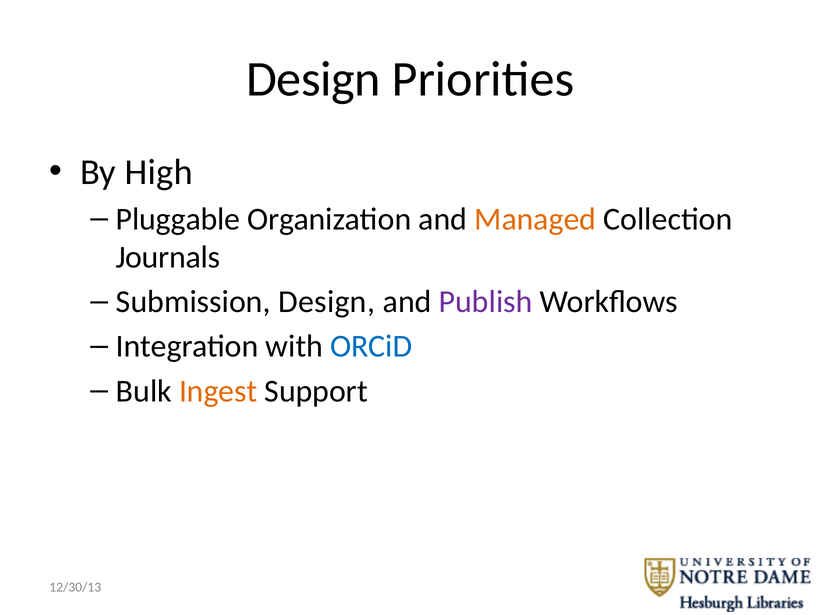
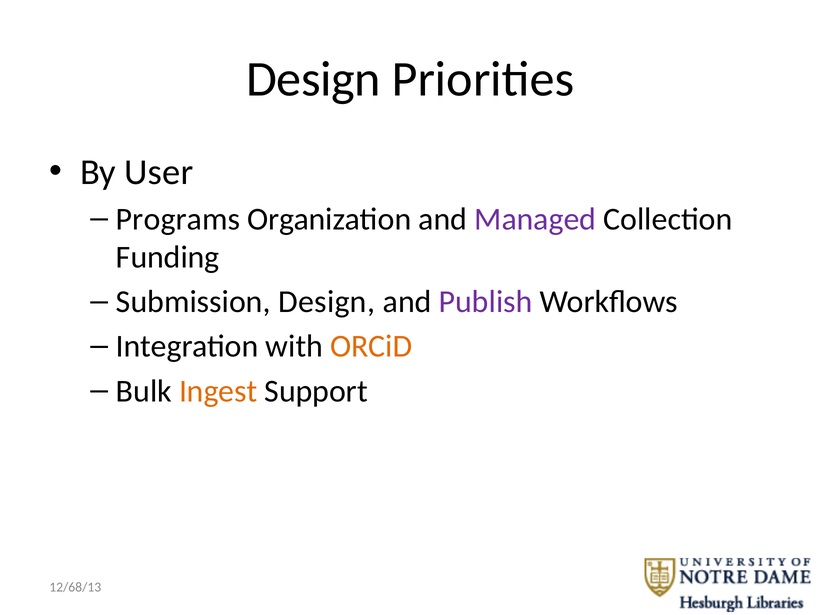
High: High -> User (159, 172)
Pluggable: Pluggable -> Programs (178, 219)
Managed colour: orange -> purple (535, 219)
Journals: Journals -> Funding (168, 258)
ORCiD colour: blue -> orange (371, 347)
12/30/13: 12/30/13 -> 12/68/13 (75, 588)
